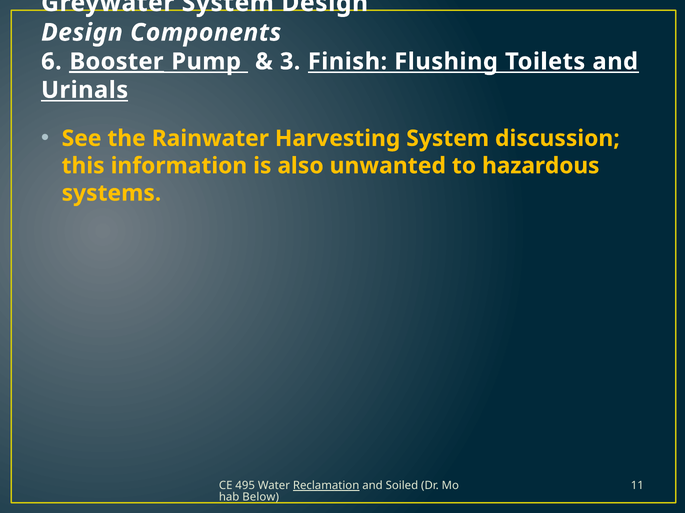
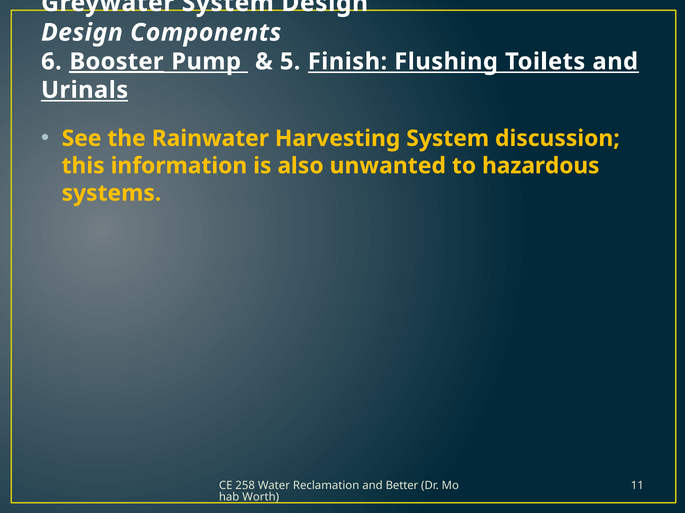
3: 3 -> 5 (290, 62)
495: 495 -> 258 (245, 486)
Reclamation underline: present -> none (326, 486)
Soiled: Soiled -> Better (402, 486)
Below: Below -> Worth (261, 498)
